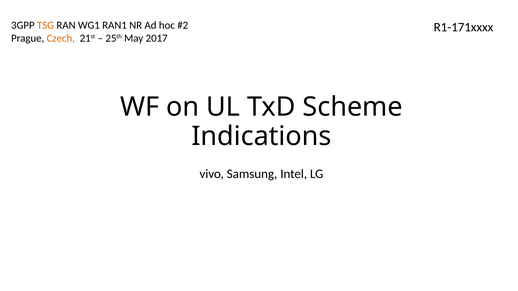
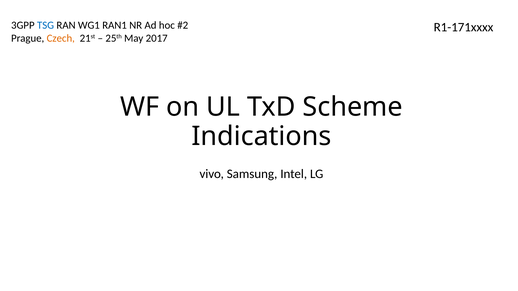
TSG colour: orange -> blue (46, 25)
